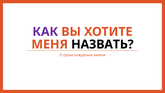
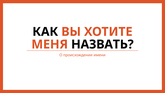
КАК colour: purple -> black (45, 32)
